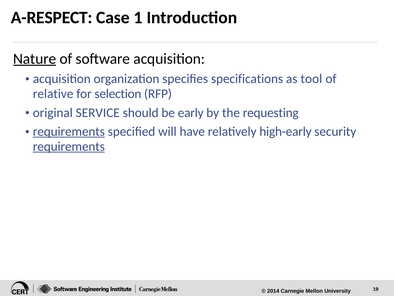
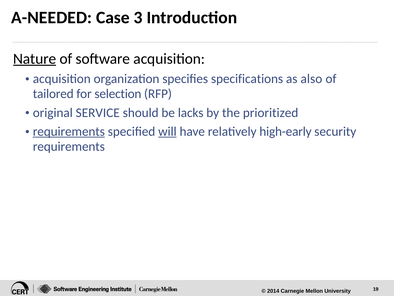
A-RESPECT: A-RESPECT -> A-NEEDED (52, 18)
1: 1 -> 3 (138, 18)
tool: tool -> also (311, 79)
relative: relative -> tailored (53, 94)
early: early -> lacks (191, 113)
requesting: requesting -> prioritized (271, 113)
will underline: none -> present (167, 131)
requirements underline: present -> none (69, 146)
